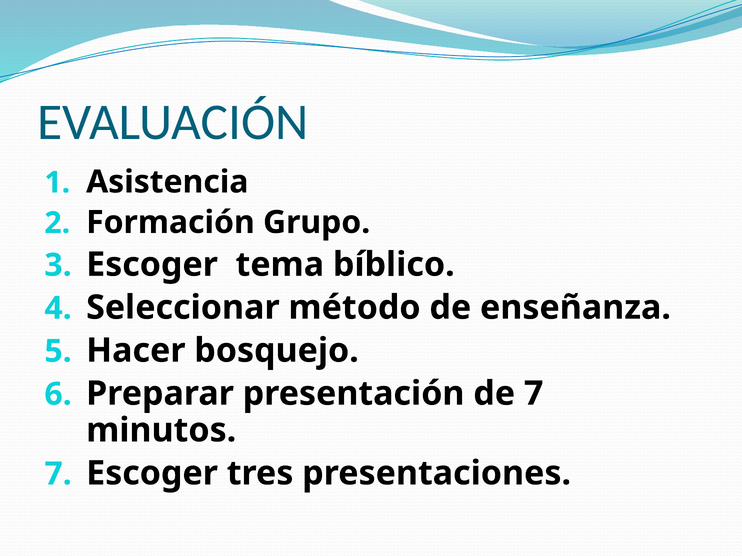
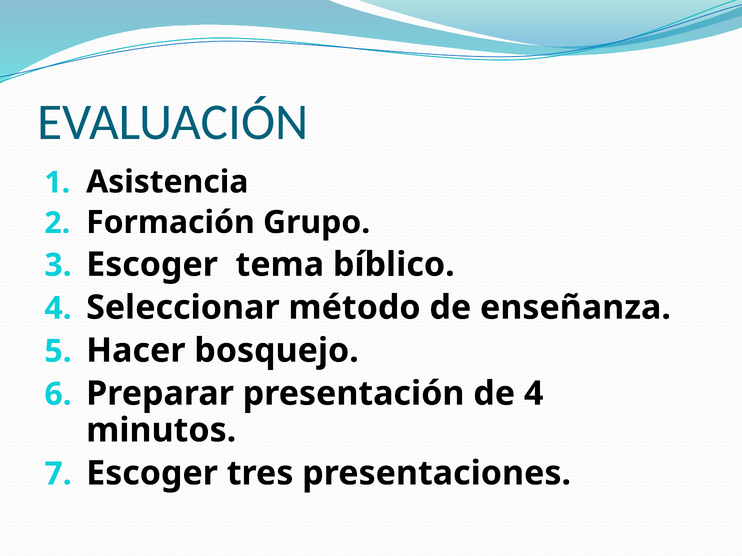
de 7: 7 -> 4 (534, 394)
